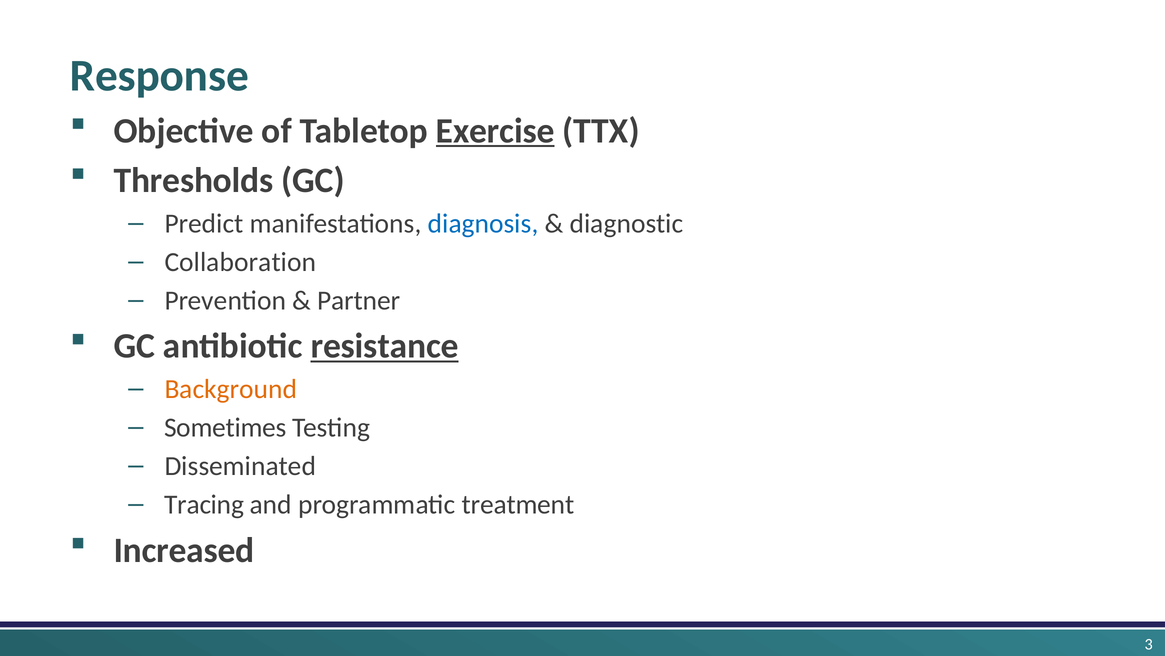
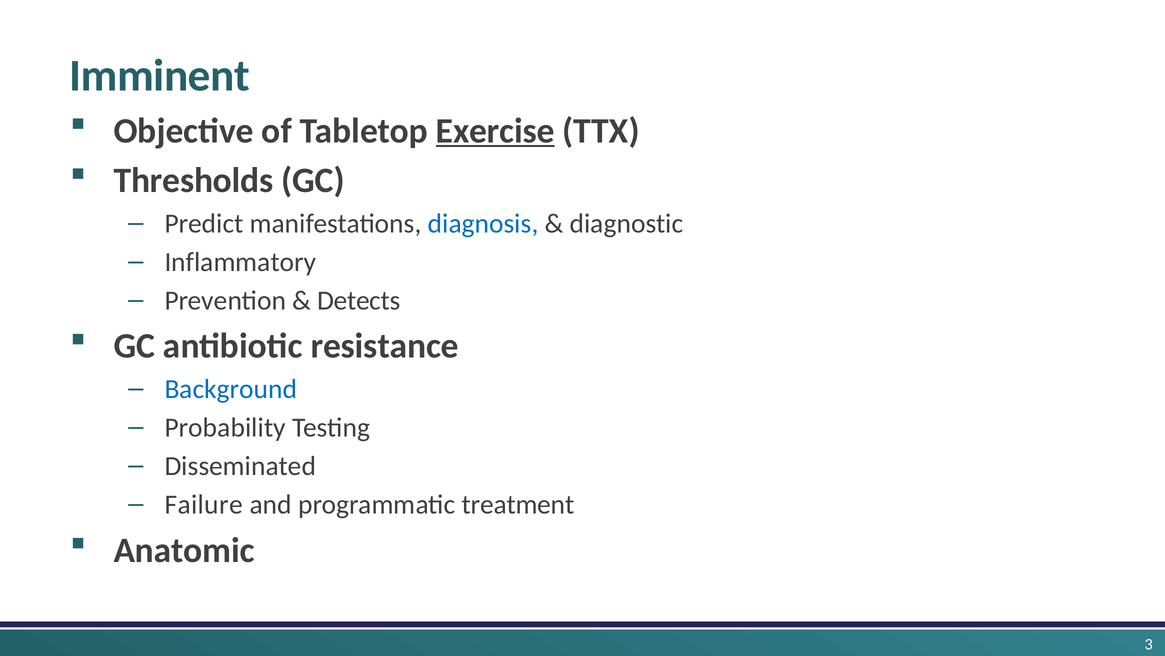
Response: Response -> Imminent (159, 76)
Collaboration: Collaboration -> Inflammatory (240, 262)
Partner: Partner -> Detects (359, 300)
resistance underline: present -> none (385, 346)
Background colour: orange -> blue (231, 389)
Sometimes: Sometimes -> Probability (225, 427)
Tracing: Tracing -> Failure (204, 504)
Increased: Increased -> Anatomic (184, 550)
